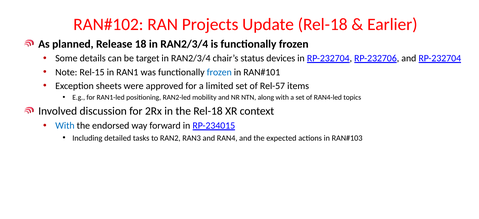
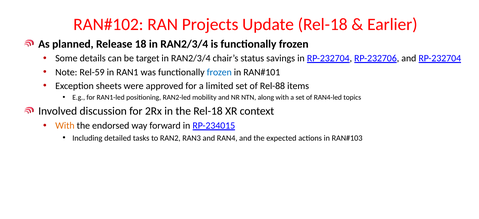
devices: devices -> savings (281, 58)
Rel-15: Rel-15 -> Rel-59 (92, 72)
Rel-57: Rel-57 -> Rel-88 (272, 86)
With colour: blue -> orange (65, 126)
